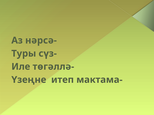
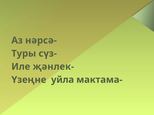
төгәллә-: төгәллә- -> җәнлек- (53, 67)
итеп: итеп -> уйла (63, 80)
